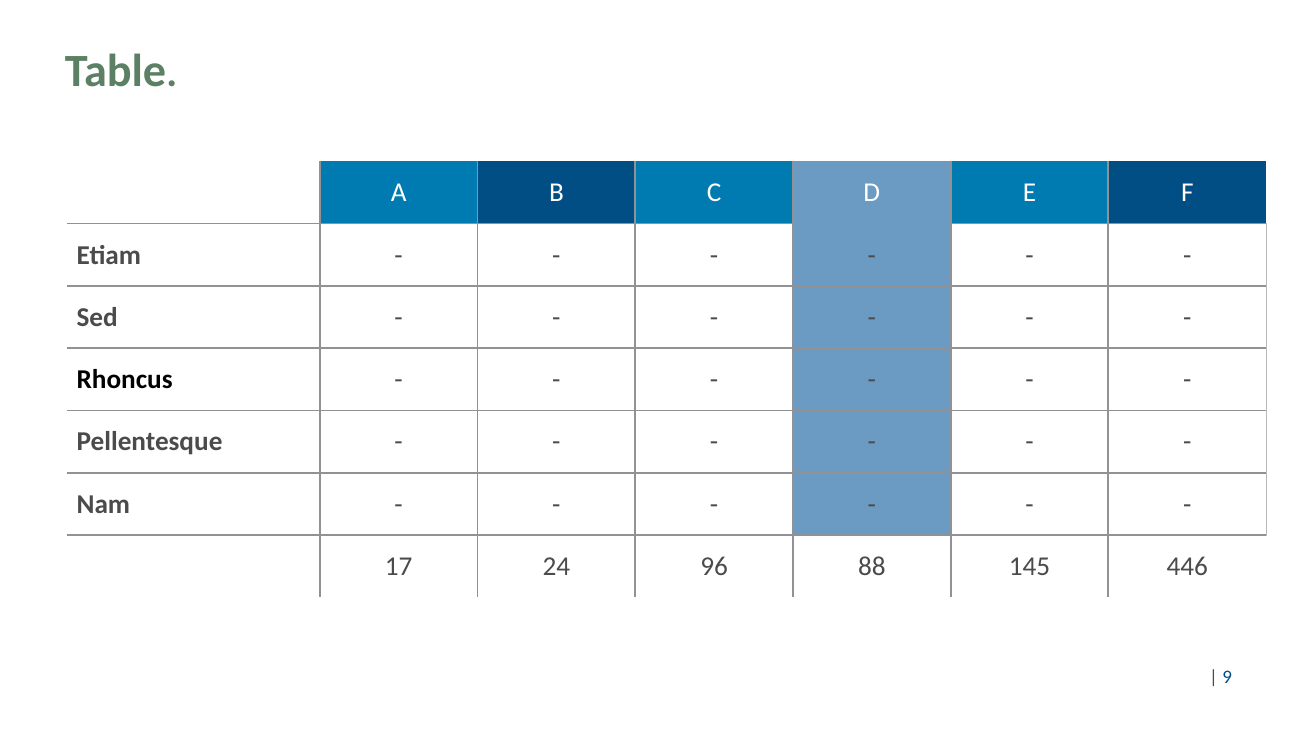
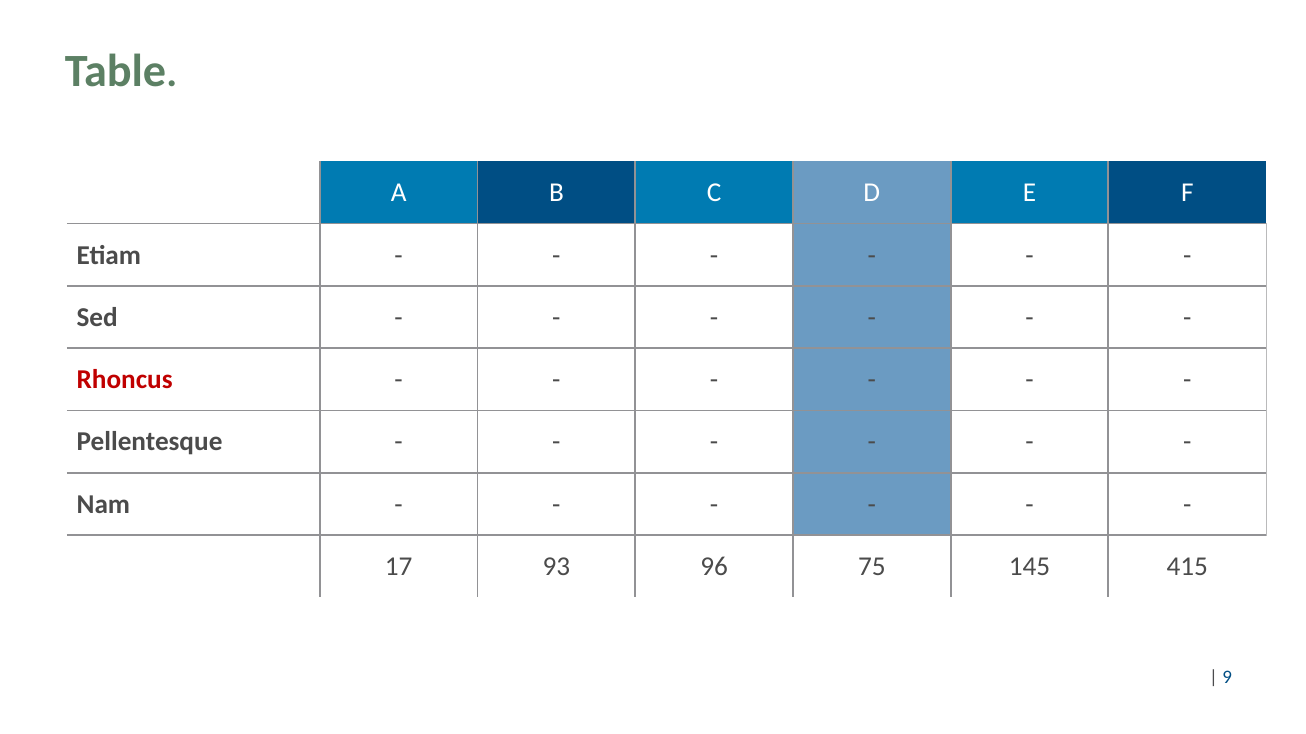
Rhoncus colour: black -> red (125, 380)
24: 24 -> 93 (556, 567)
88: 88 -> 75 (872, 567)
446: 446 -> 415 (1187, 567)
